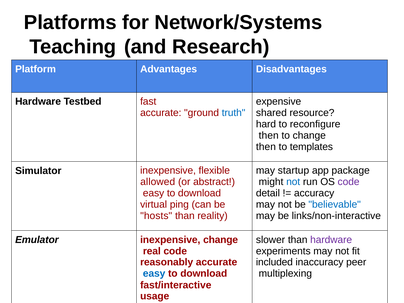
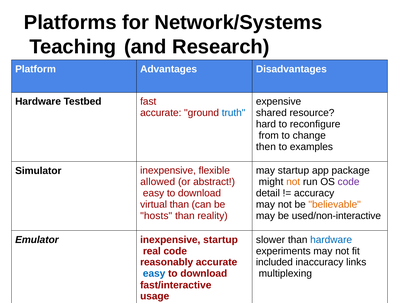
then: then -> from (269, 135)
templates: templates -> examples (311, 147)
not colour: blue -> orange (293, 182)
virtual ping: ping -> than (179, 205)
believable colour: blue -> orange (335, 205)
links/non-interactive: links/non-interactive -> used/non-interactive (336, 216)
hardware colour: purple -> blue (331, 240)
inexpensive change: change -> startup (221, 240)
peer: peer -> links (356, 262)
